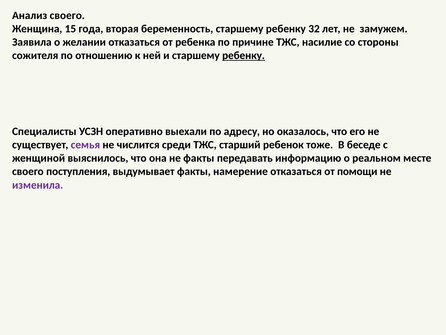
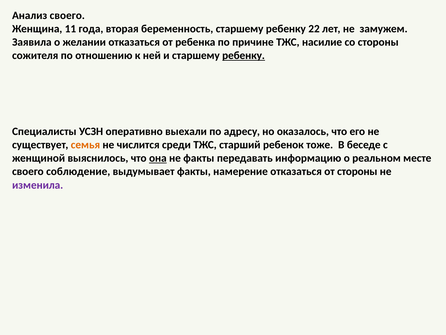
15: 15 -> 11 (70, 29)
32: 32 -> 22 (314, 29)
семья colour: purple -> orange (85, 145)
она underline: none -> present (158, 158)
поступления: поступления -> соблюдение (78, 171)
от помощи: помощи -> стороны (357, 171)
